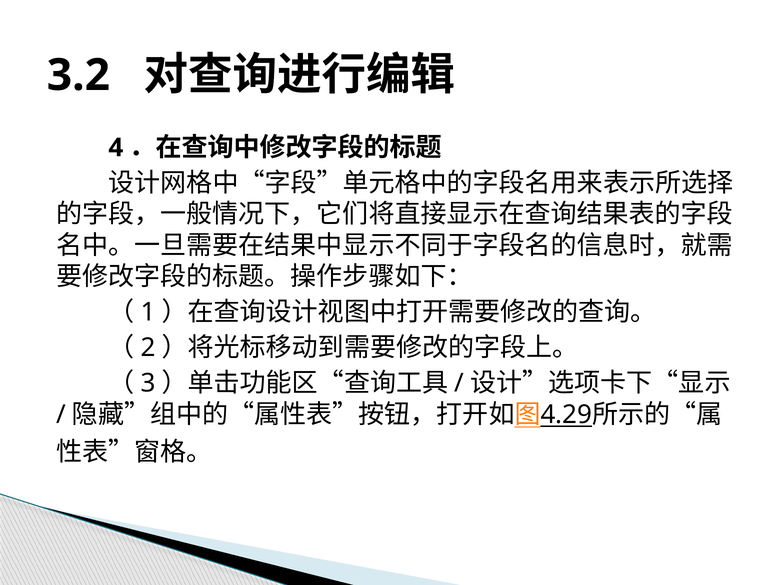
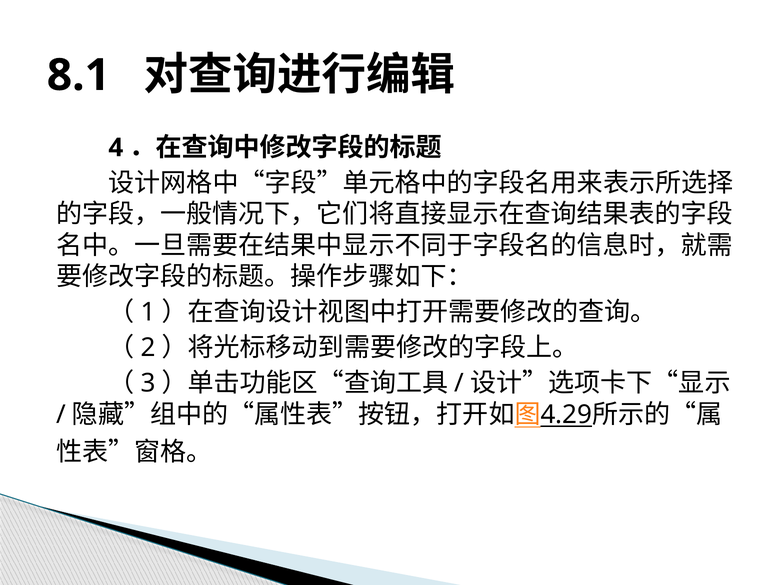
3.2: 3.2 -> 8.1 (78, 75)
